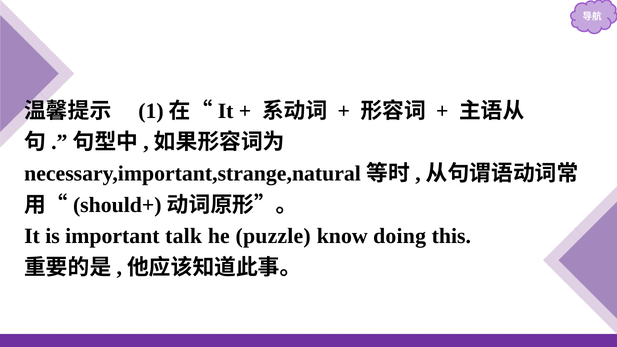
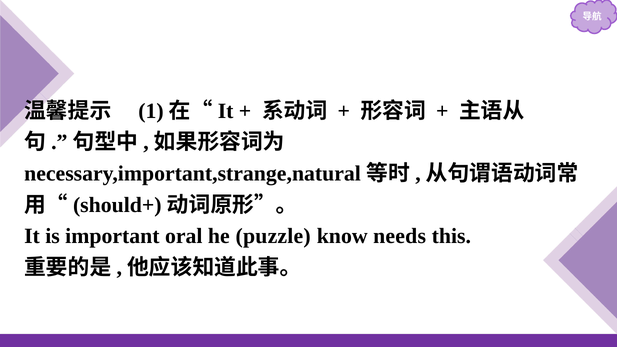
talk: talk -> oral (184, 236)
doing: doing -> needs (400, 236)
